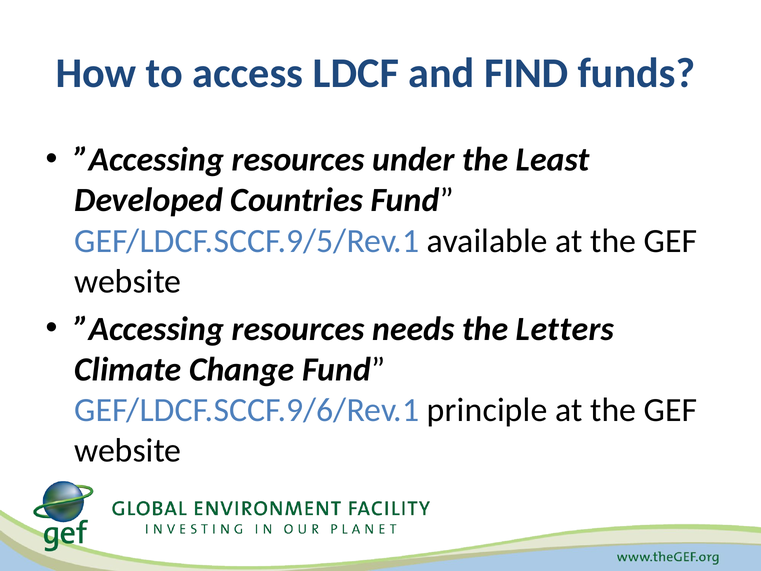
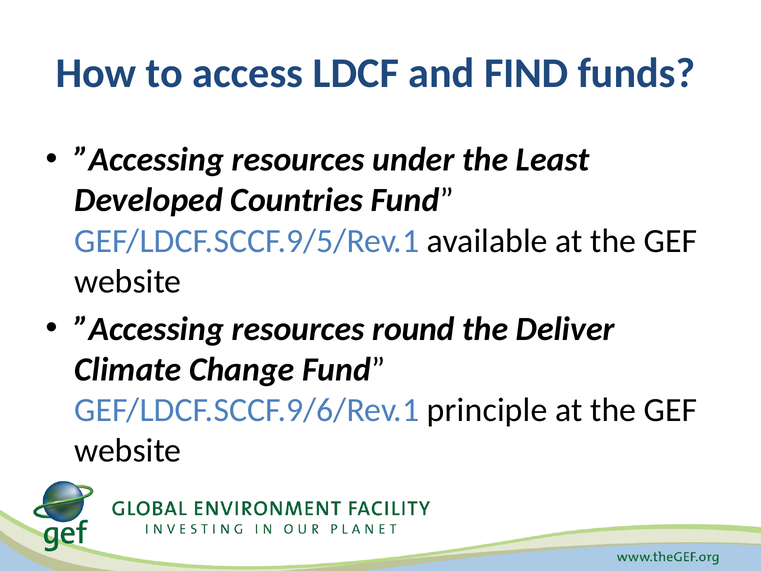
needs: needs -> round (414, 329)
Letters: Letters -> Deliver (565, 329)
